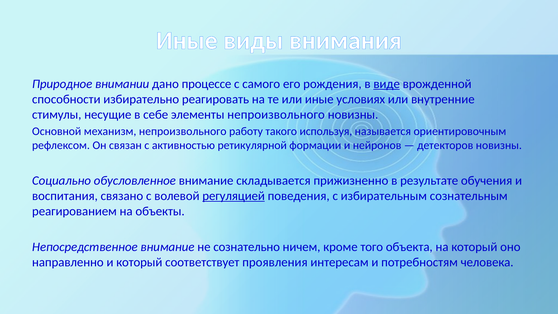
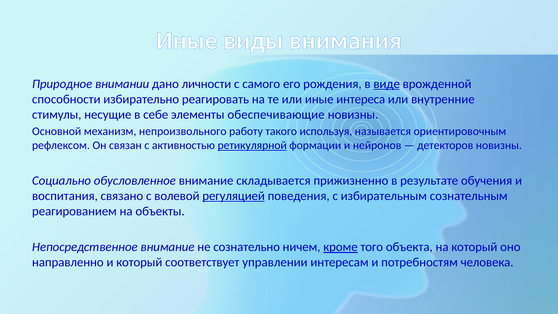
процессе: процессе -> личности (206, 84)
условиях: условиях -> интереса (361, 99)
элементы непроизвольного: непроизвольного -> обеспечивающие (276, 115)
ретикулярной underline: none -> present (252, 145)
кроме underline: none -> present (340, 247)
проявления: проявления -> управлении (275, 262)
